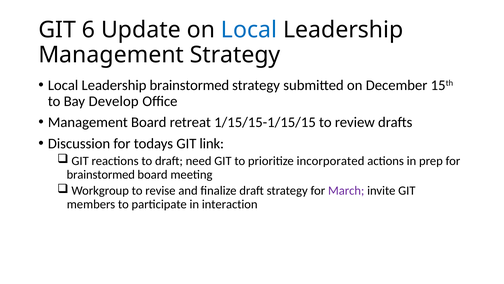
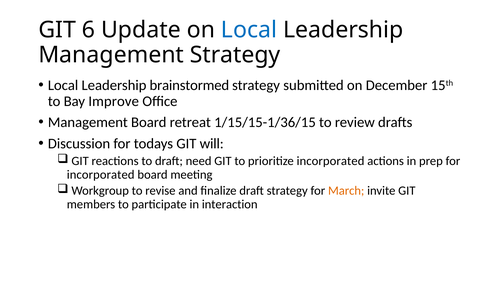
Develop: Develop -> Improve (114, 101)
1/15/15-1/15/15: 1/15/15-1/15/15 -> 1/15/15-1/36/15 (265, 122)
link: link -> will (212, 143)
brainstormed: brainstormed -> incorporated (101, 174)
March colour: purple -> orange (346, 190)
